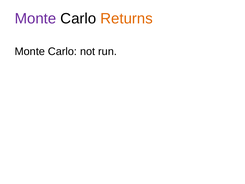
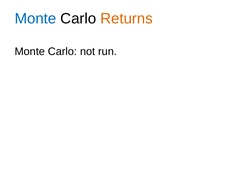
Monte colour: purple -> blue (35, 19)
